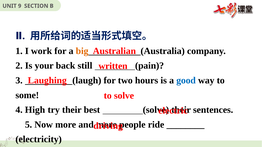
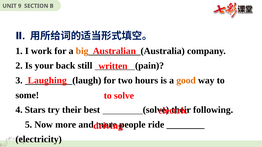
good colour: blue -> orange (186, 81)
High: High -> Stars (35, 110)
sentences: sentences -> following (213, 110)
